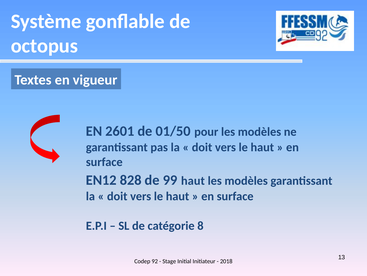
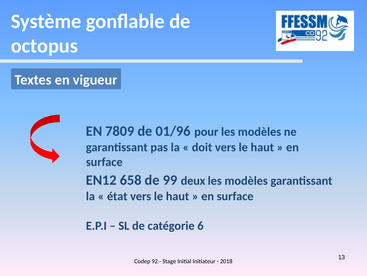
2601: 2601 -> 7809 (120, 131)
01/50: 01/50 -> 01/96 (173, 131)
828: 828 -> 658 (131, 180)
99 haut: haut -> deux (193, 180)
doit: doit -> état (117, 196)
8: 8 -> 6 (200, 225)
